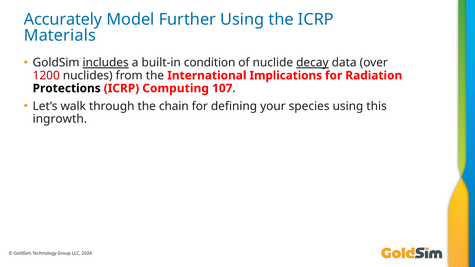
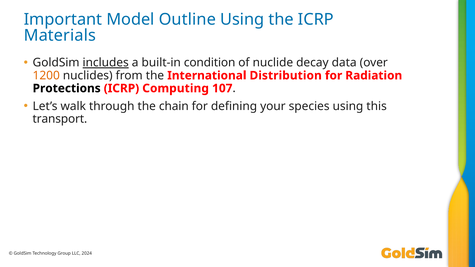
Accurately: Accurately -> Important (63, 20)
Further: Further -> Outline (187, 20)
decay underline: present -> none (312, 63)
1200 colour: red -> orange (46, 76)
Implications: Implications -> Distribution (286, 76)
ingrowth: ingrowth -> transport (60, 119)
